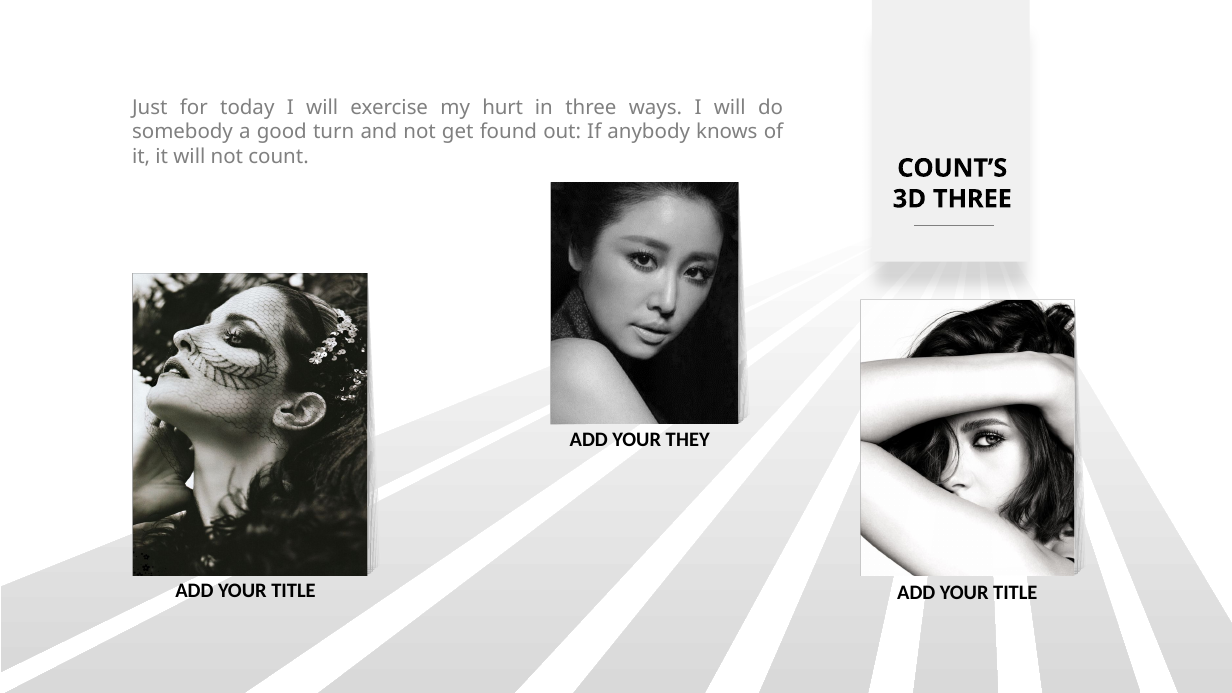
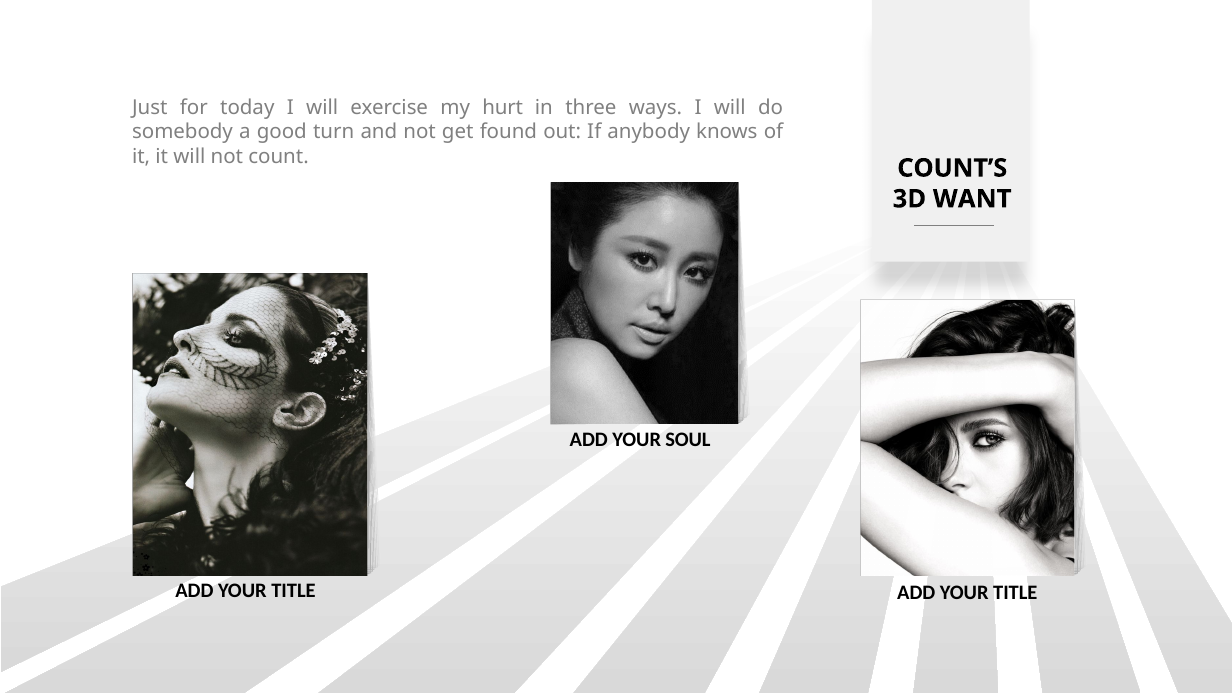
3D THREE: THREE -> WANT (972, 199)
THEY: THEY -> SOUL (688, 440)
